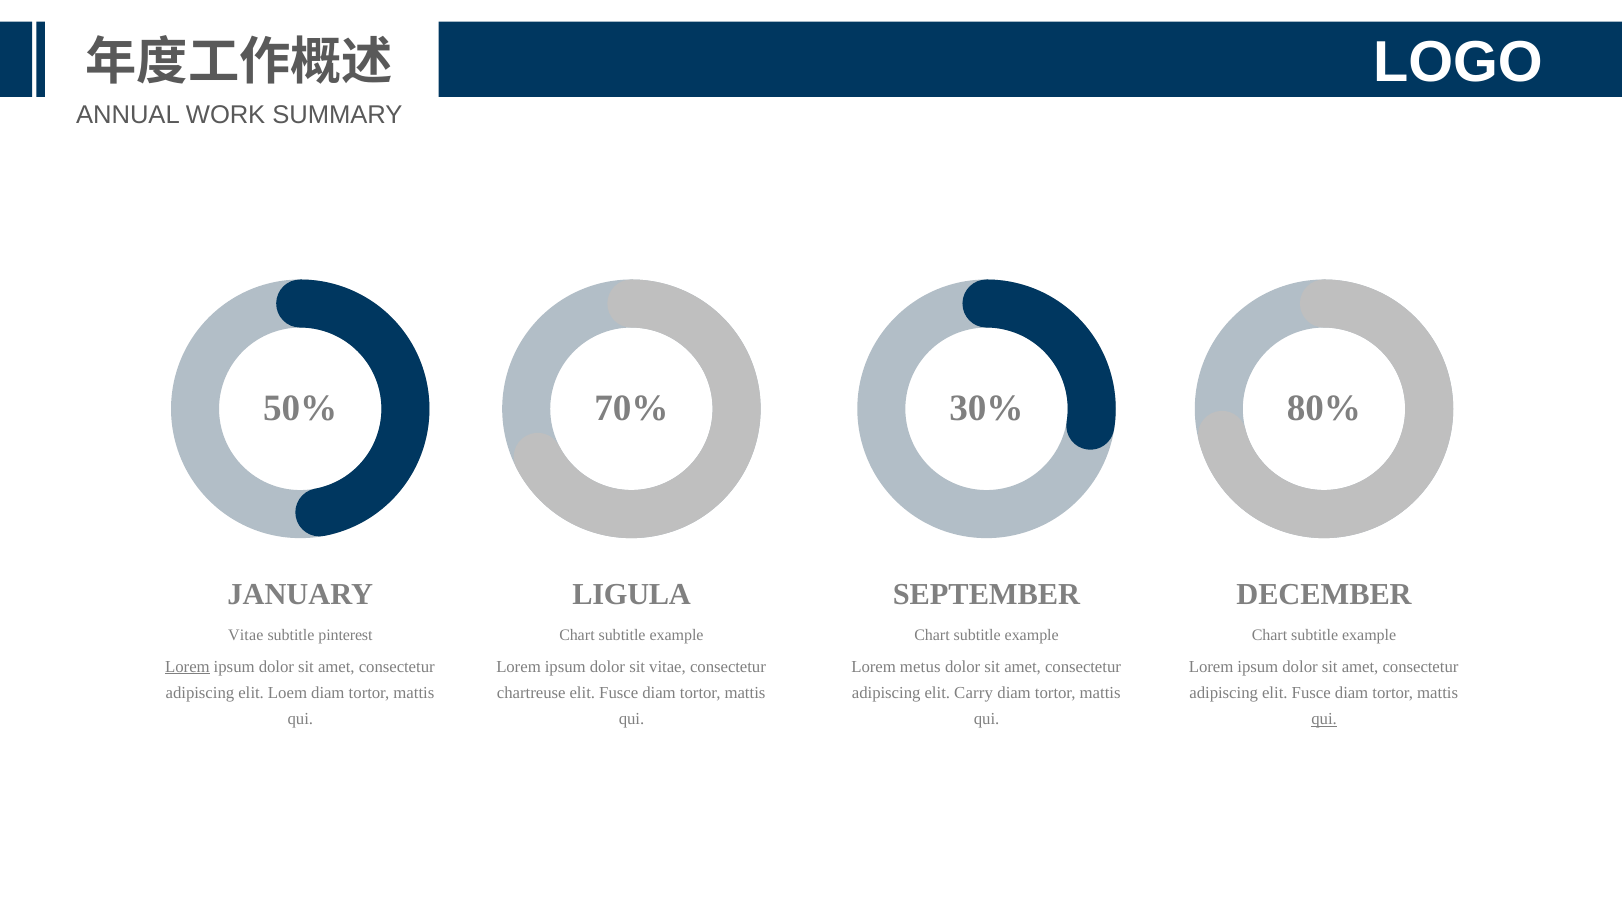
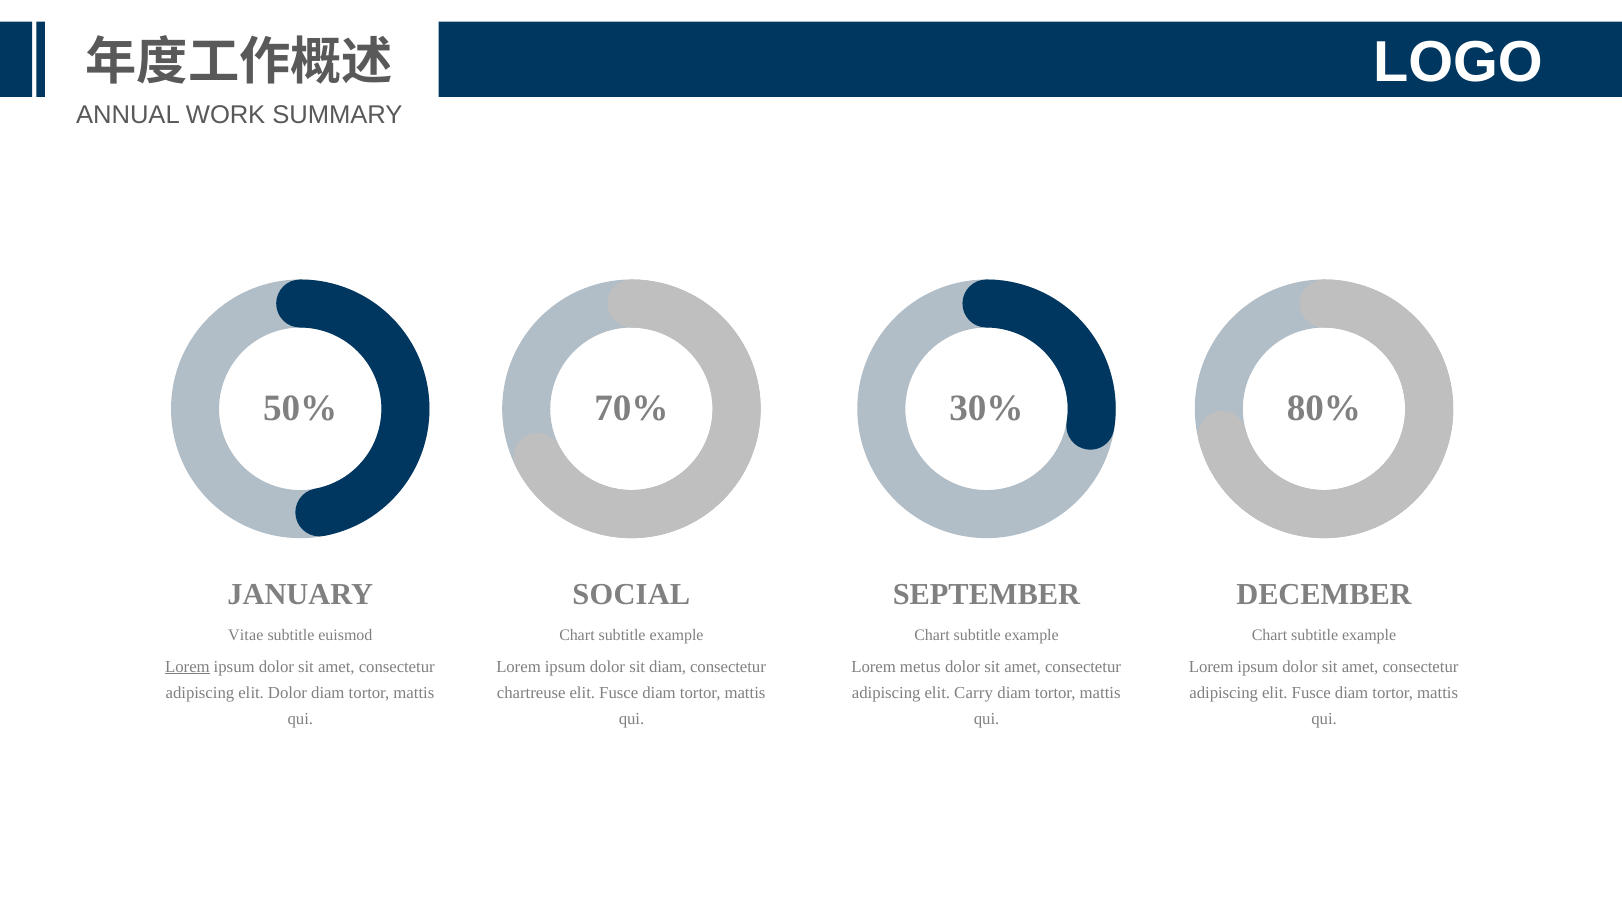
LIGULA: LIGULA -> SOCIAL (631, 594)
pinterest: pinterest -> euismod (345, 635)
sit vitae: vitae -> diam (668, 666)
elit Loem: Loem -> Dolor (288, 692)
qui underline: present -> none (1324, 718)
